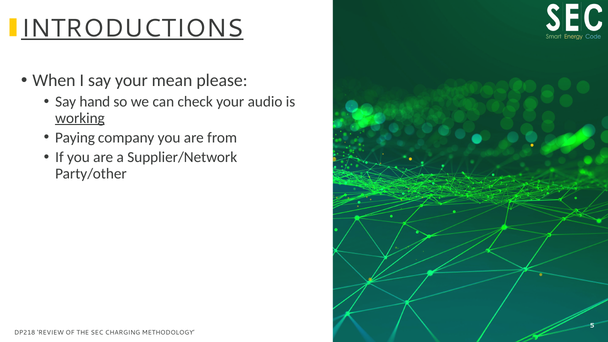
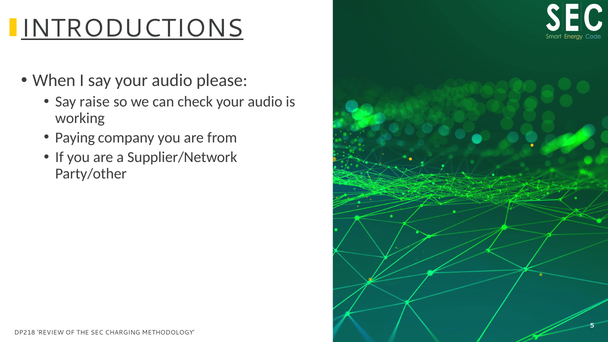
say your mean: mean -> audio (172, 81)
hand: hand -> raise (95, 102)
working underline: present -> none (80, 118)
